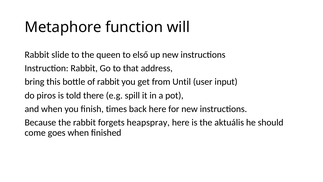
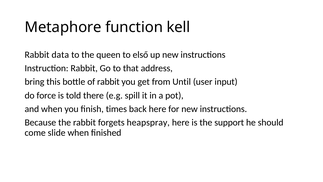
will: will -> kell (178, 27)
slide: slide -> data (60, 55)
piros: piros -> force (46, 95)
aktuális: aktuális -> support (229, 122)
goes: goes -> slide (57, 133)
